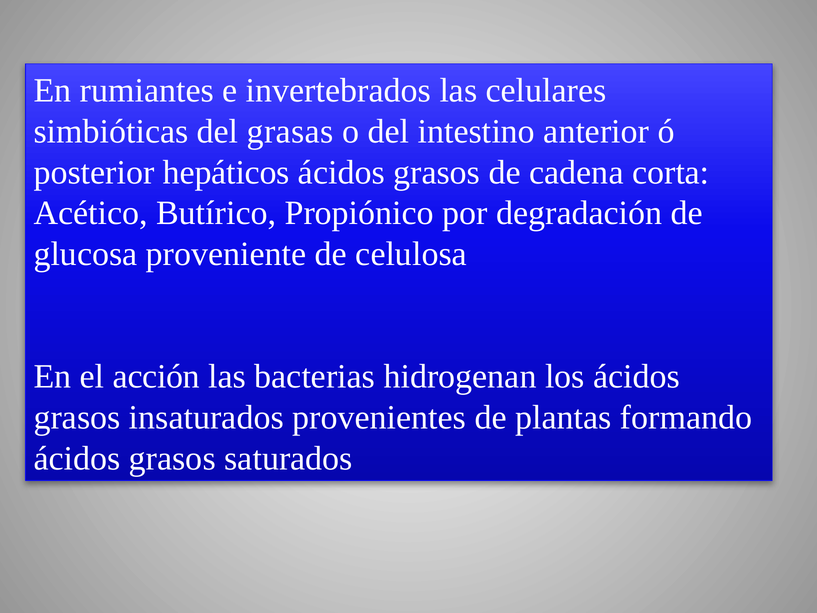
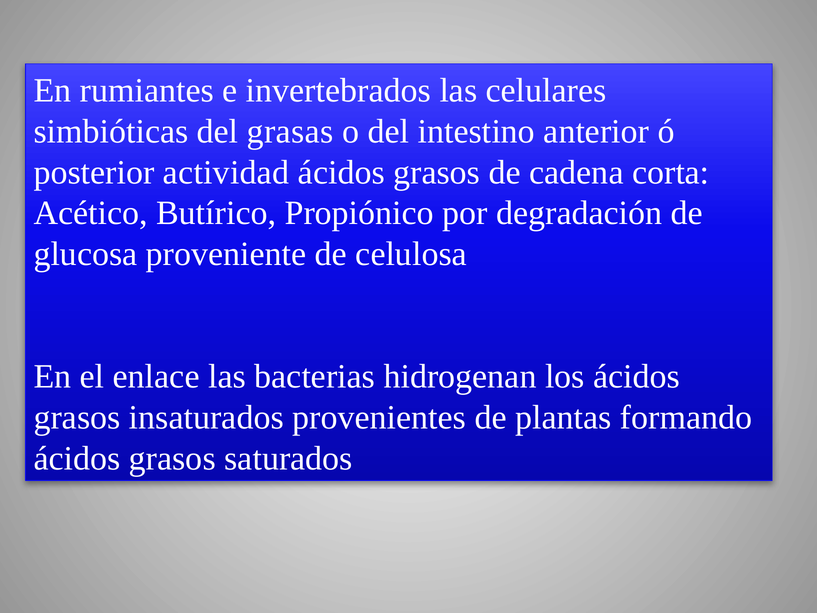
hepáticos: hepáticos -> actividad (226, 172)
acción: acción -> enlace (156, 377)
